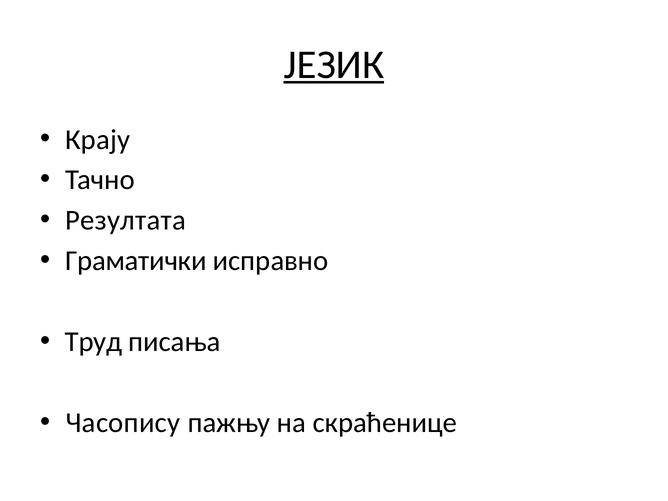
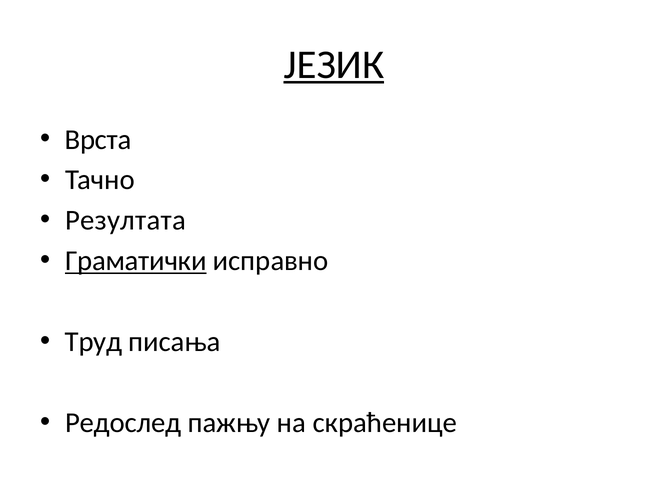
Крају: Крају -> Врста (98, 140)
Граматички underline: none -> present (136, 261)
Часопису: Часопису -> Редослед (123, 423)
